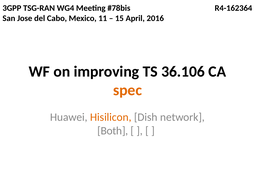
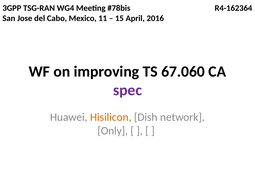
36.106: 36.106 -> 67.060 (183, 72)
spec colour: orange -> purple (127, 90)
Both: Both -> Only (113, 131)
